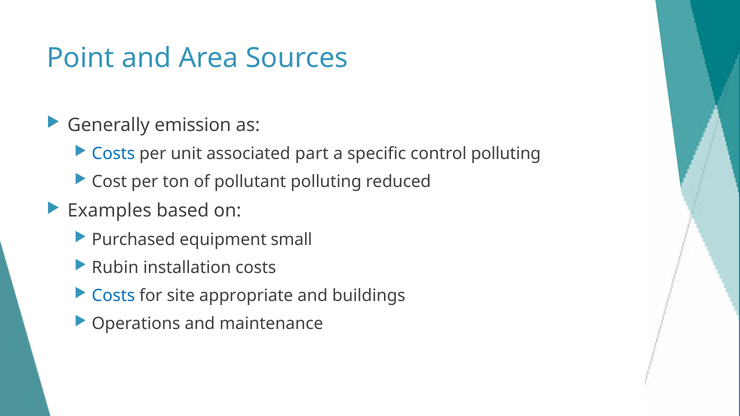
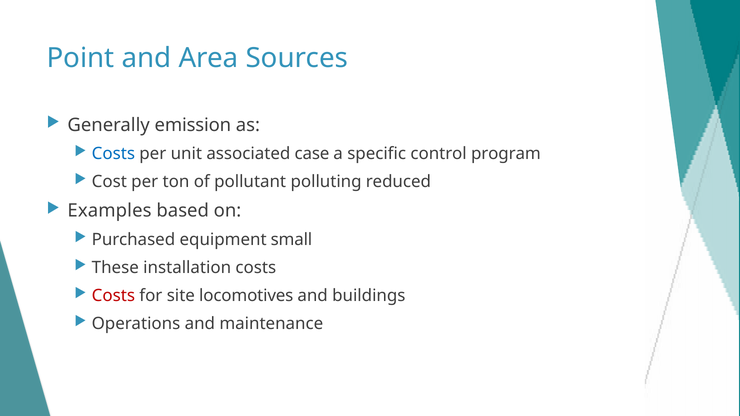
part: part -> case (312, 154)
control polluting: polluting -> program (506, 154)
Rubin: Rubin -> These (115, 268)
Costs colour: blue -> red (113, 296)
appropriate: appropriate -> locomotives (246, 296)
